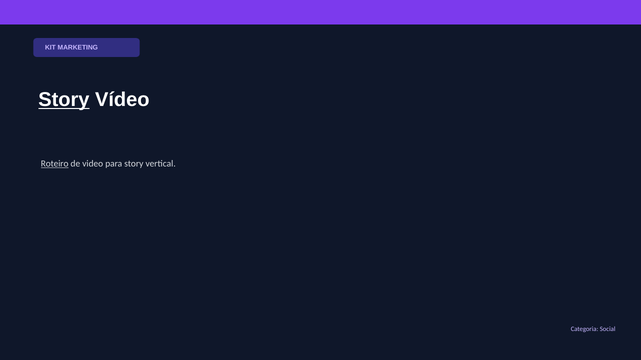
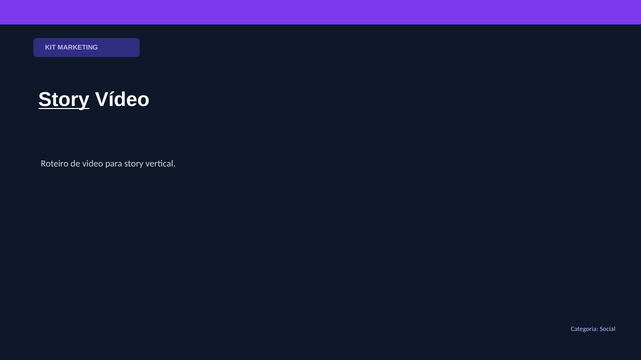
Roteiro underline: present -> none (55, 164)
